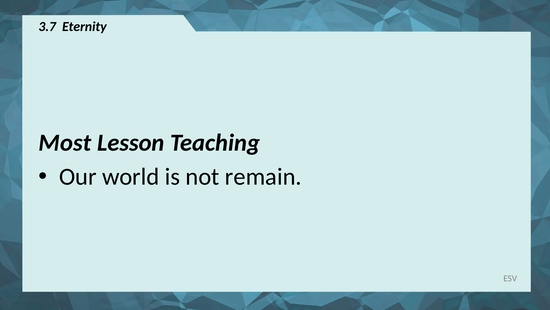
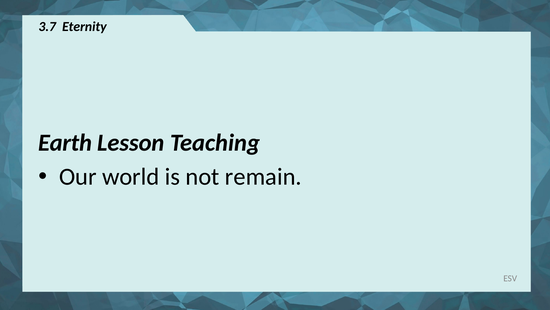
Most: Most -> Earth (65, 143)
